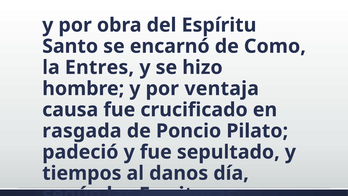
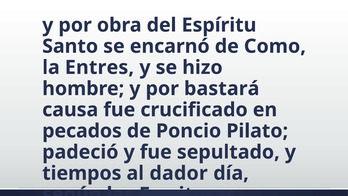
ventaja: ventaja -> bastará (222, 89)
rasgada: rasgada -> pecados (82, 131)
danos: danos -> dador (179, 173)
